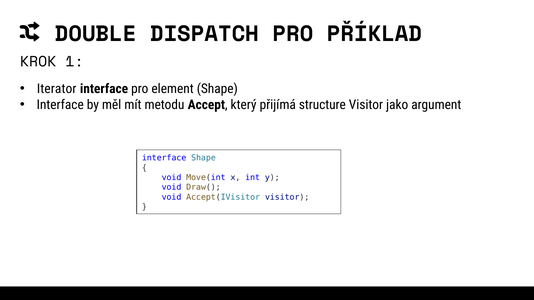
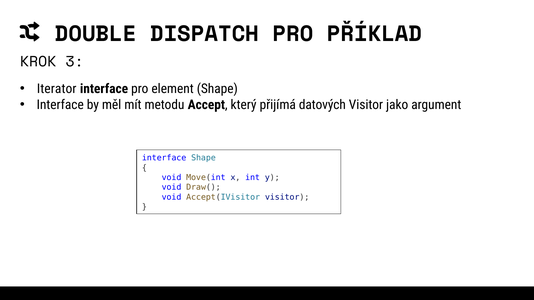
1: 1 -> 3 (75, 62)
structure: structure -> datových (322, 105)
